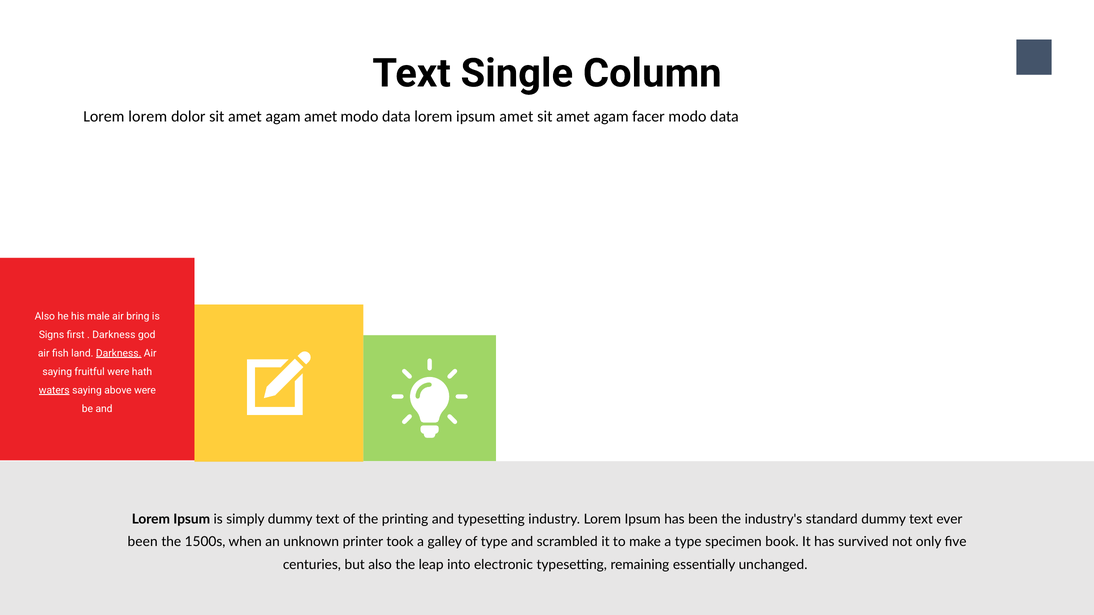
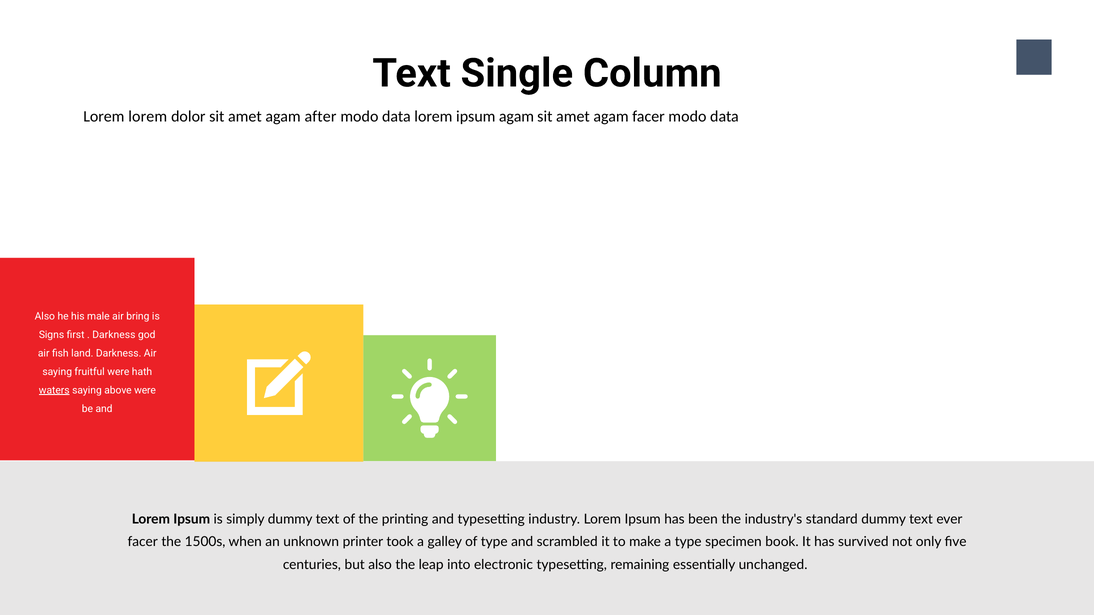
agam amet: amet -> after (320, 117)
ipsum amet: amet -> agam (516, 117)
Darkness underline: present -> none (119, 353)
been: been -> facer (143, 542)
